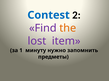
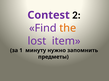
Contest colour: blue -> purple (49, 15)
